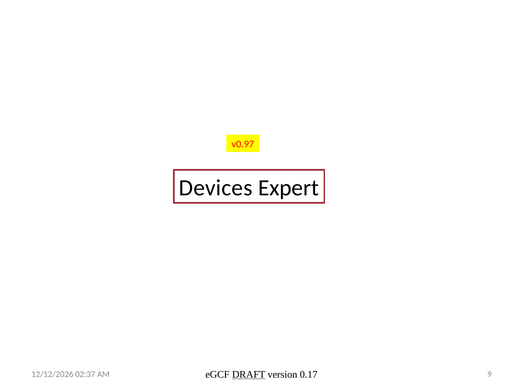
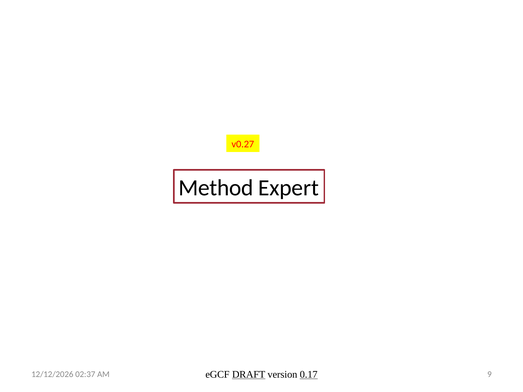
v0.97: v0.97 -> v0.27 (243, 144)
Devices: Devices -> Method (216, 188)
0.17 underline: none -> present (309, 375)
